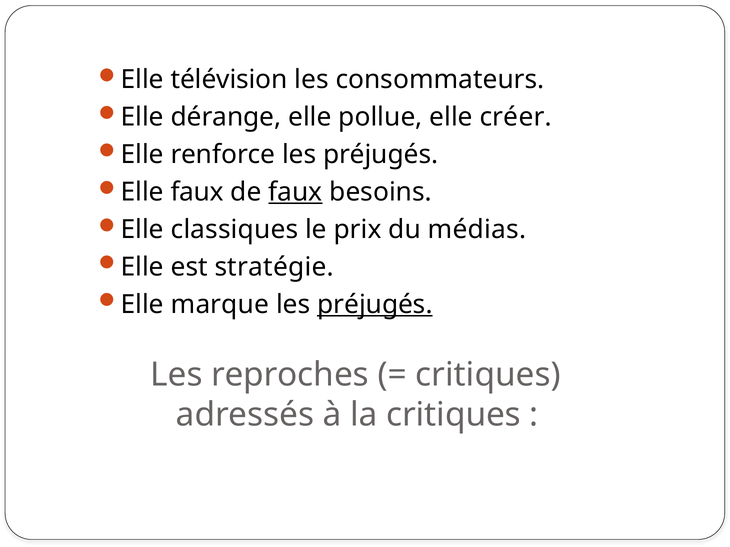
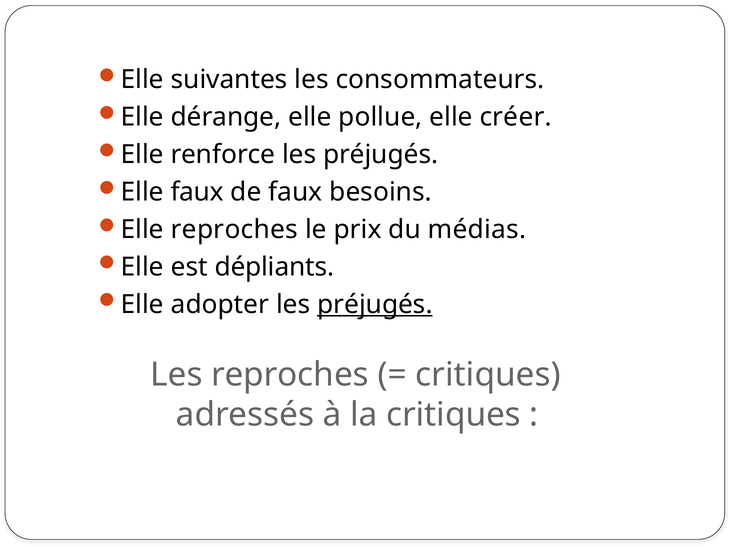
télévision: télévision -> suivantes (229, 80)
faux underline: present -> none (295, 192)
Elle classiques: classiques -> reproches (234, 230)
stratégie: stratégie -> dépliants (274, 267)
marque: marque -> adopter (220, 305)
